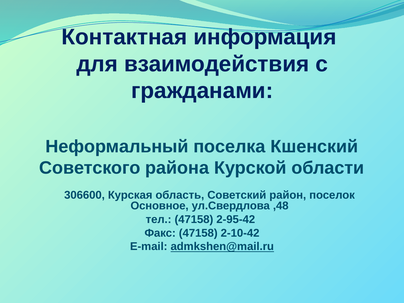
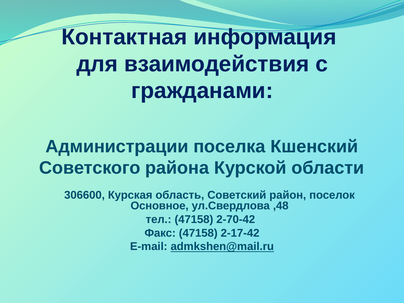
Неформальный: Неформальный -> Администрации (117, 146)
2-95-42: 2-95-42 -> 2-70-42 (236, 219)
2-10-42: 2-10-42 -> 2-17-42 (240, 233)
